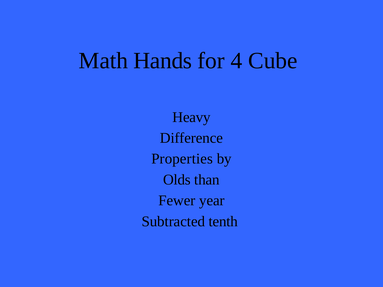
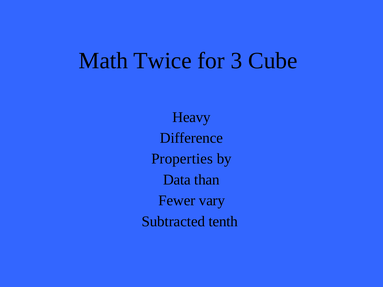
Hands: Hands -> Twice (163, 61)
4: 4 -> 3 (236, 61)
Olds: Olds -> Data (177, 180)
year: year -> vary (212, 201)
